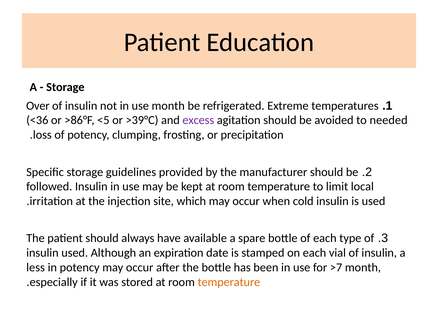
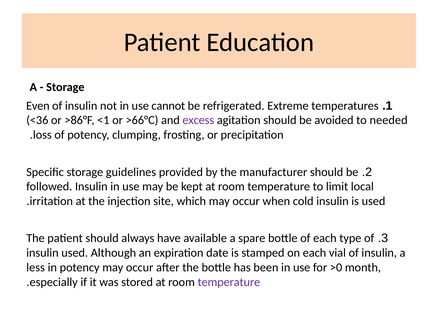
Over: Over -> Even (38, 105)
use month: month -> cannot (168, 105)
<5: <5 -> <1 (103, 120)
>39°C: >39°C -> >66°C (142, 120)
>7: >7 -> >0 (336, 267)
temperature colour: orange -> purple (229, 282)
